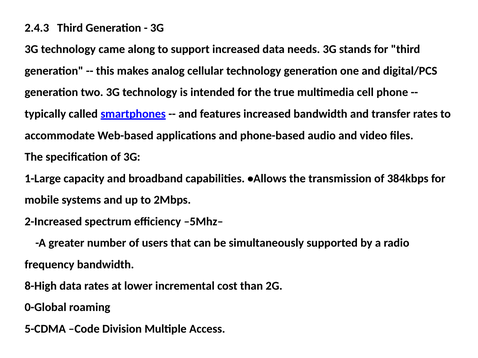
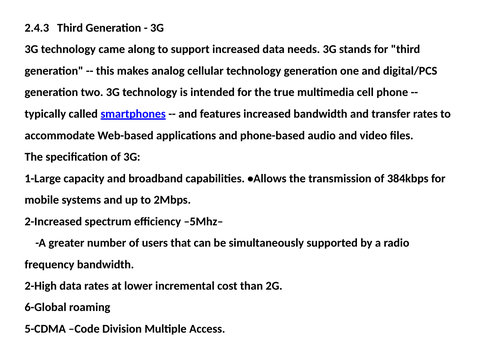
8-High: 8-High -> 2-High (41, 286)
0-Global: 0-Global -> 6-Global (46, 308)
